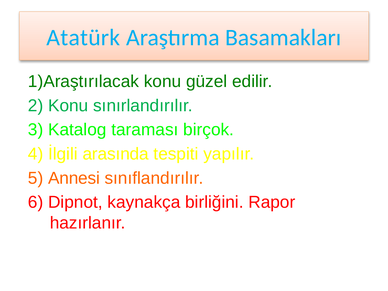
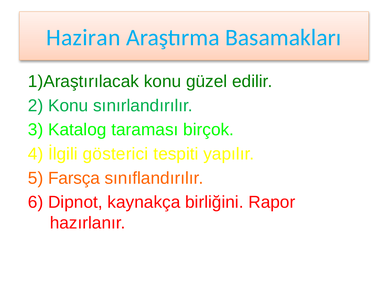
Atatürk: Atatürk -> Haziran (83, 38)
arasında: arasında -> gösterici (116, 154)
Annesi: Annesi -> Farsça (74, 178)
